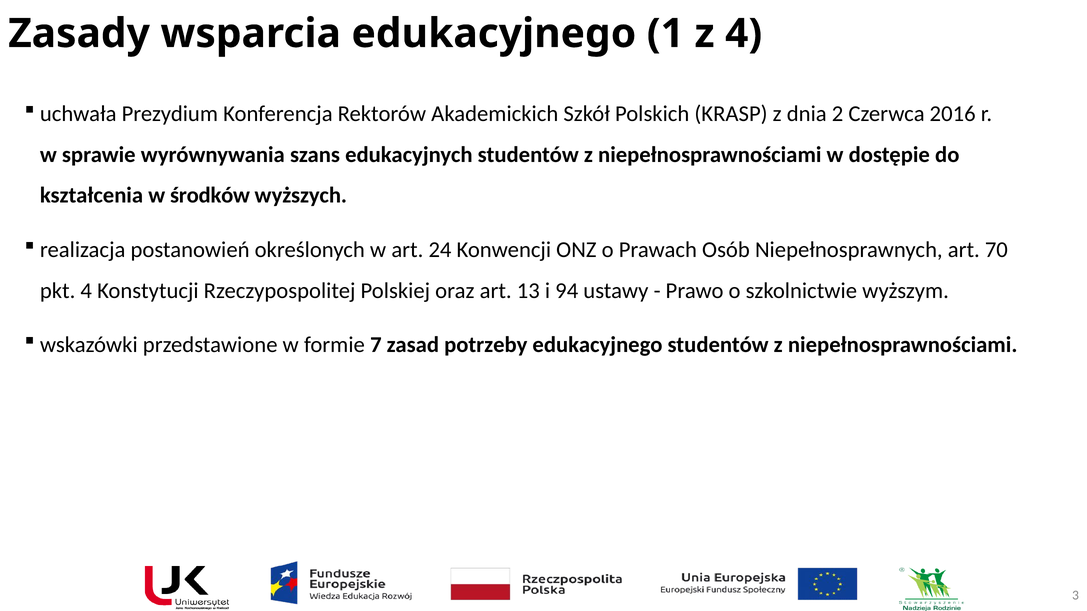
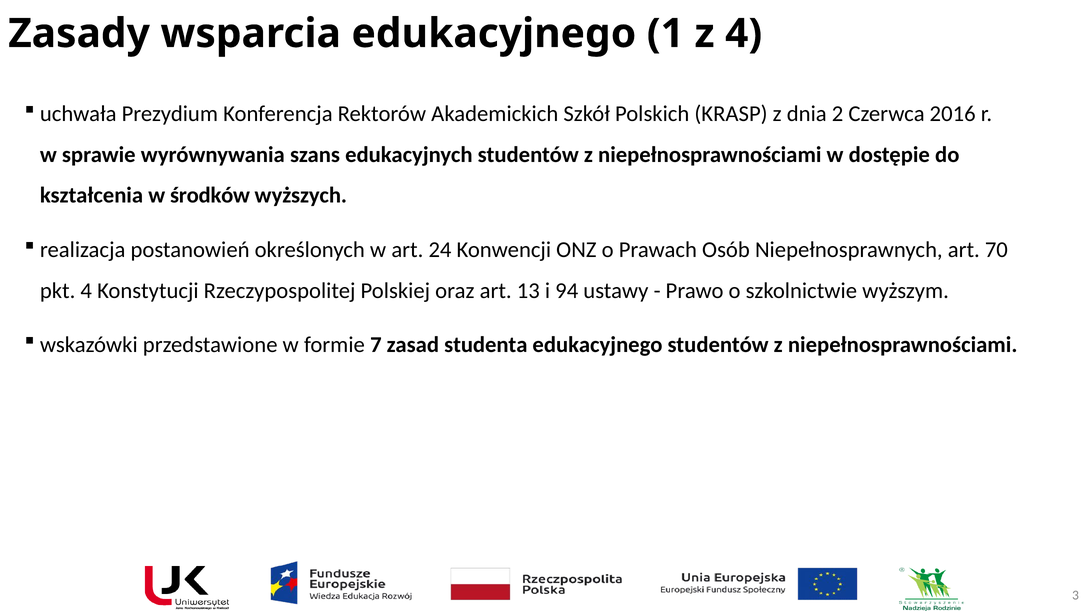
potrzeby: potrzeby -> studenta (486, 345)
